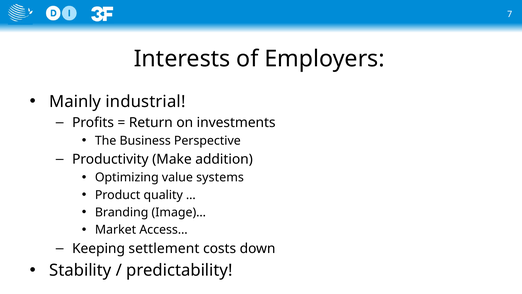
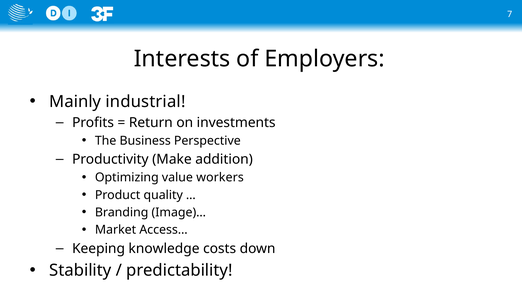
systems: systems -> workers (220, 177)
settlement: settlement -> knowledge (164, 248)
